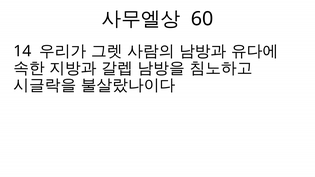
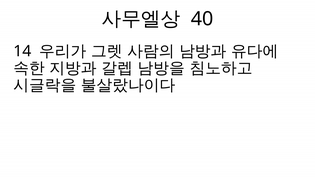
60: 60 -> 40 (202, 19)
